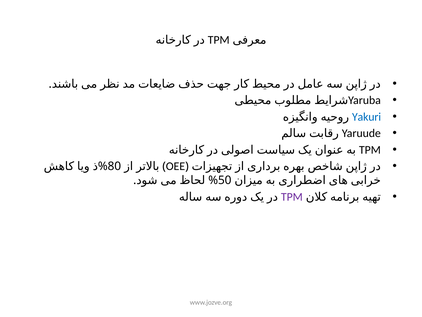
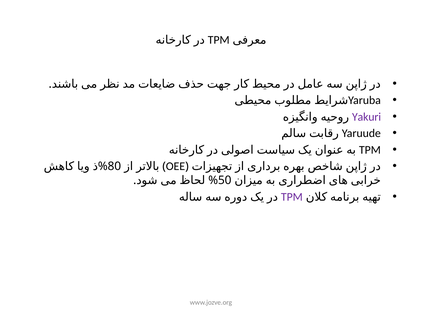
Yakuri colour: blue -> purple (367, 117)
